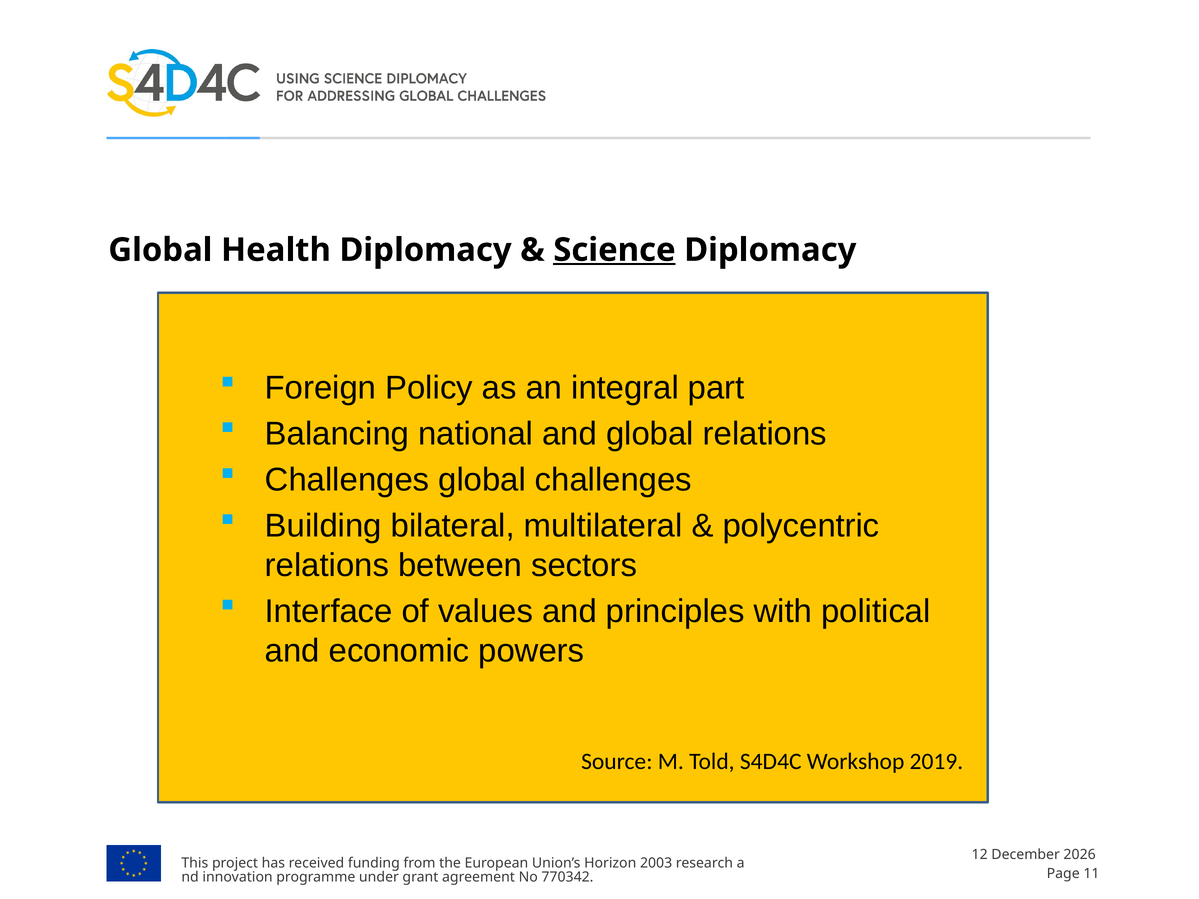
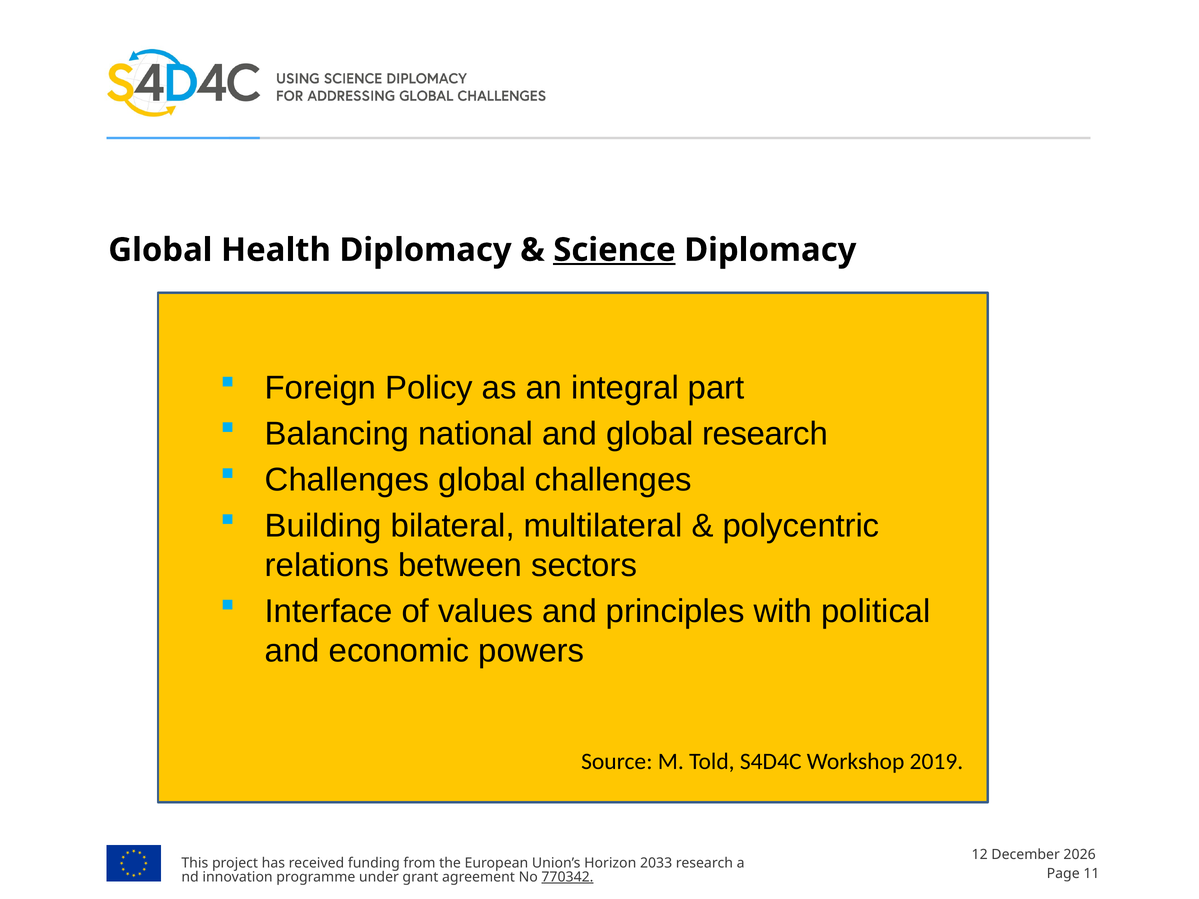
global relations: relations -> research (765, 434)
2003: 2003 -> 2033 (656, 863)
770342 underline: none -> present (567, 877)
